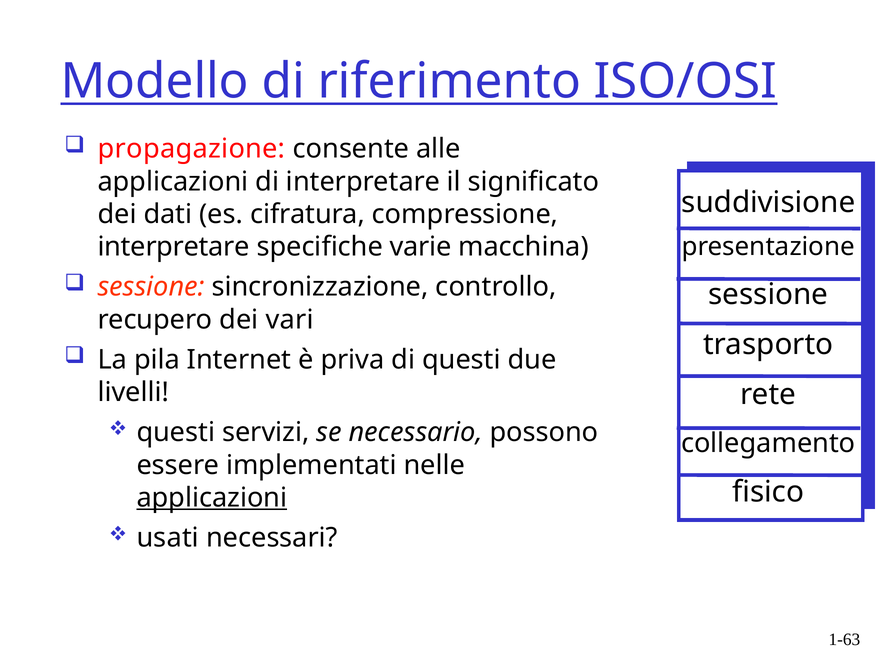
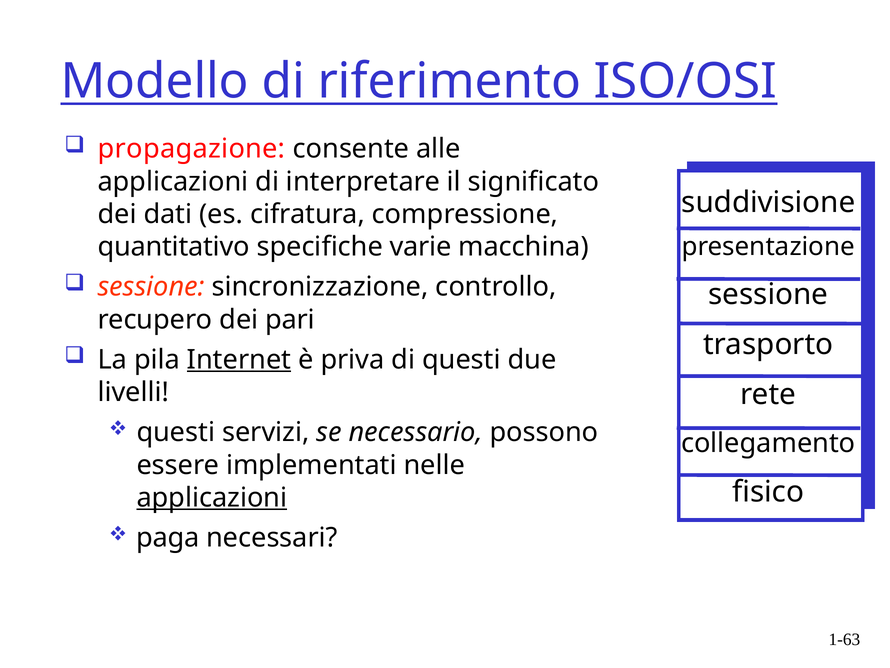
interpretare: interpretare -> quantitativo (174, 247)
vari: vari -> pari (290, 319)
Internet underline: none -> present (239, 359)
usati: usati -> paga (168, 537)
